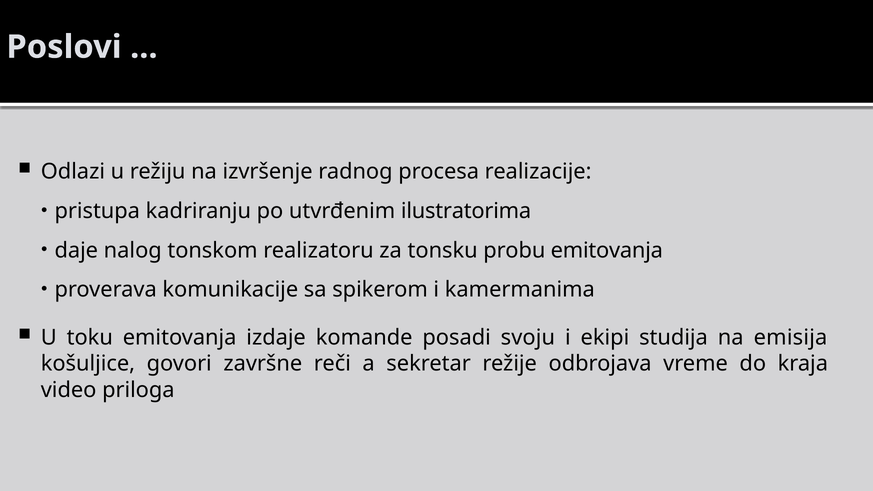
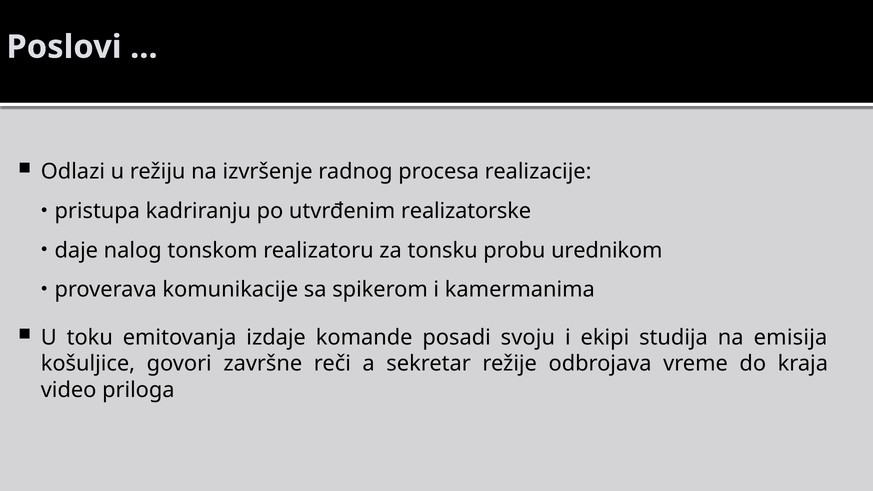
ilustratorima: ilustratorima -> realizatorske (466, 211)
probu emitovanja: emitovanja -> urednikom (607, 250)
